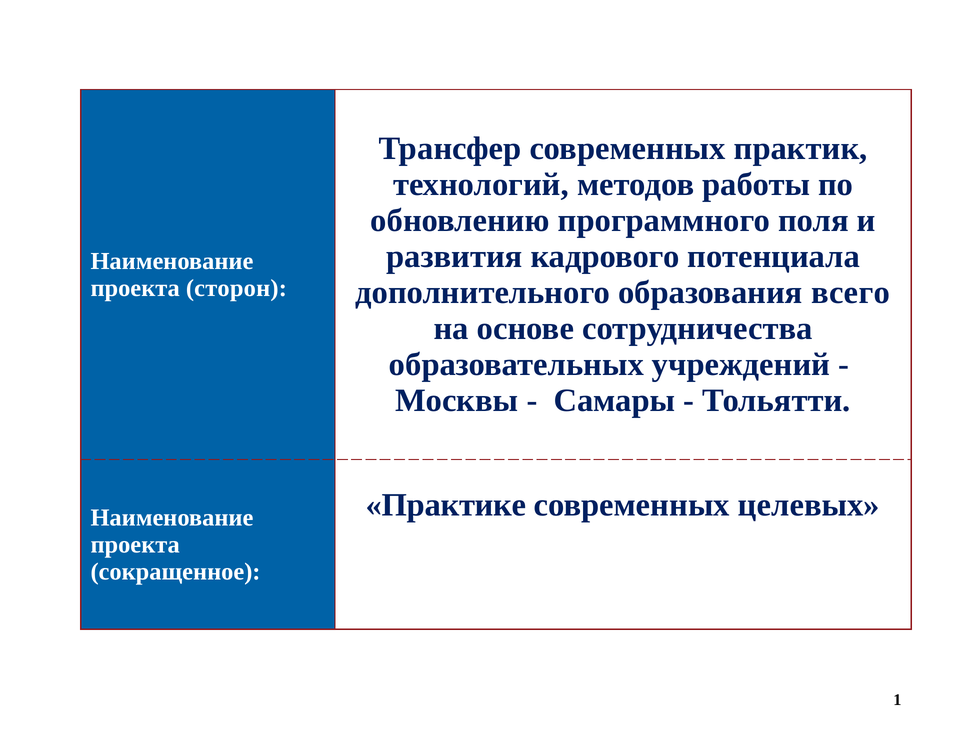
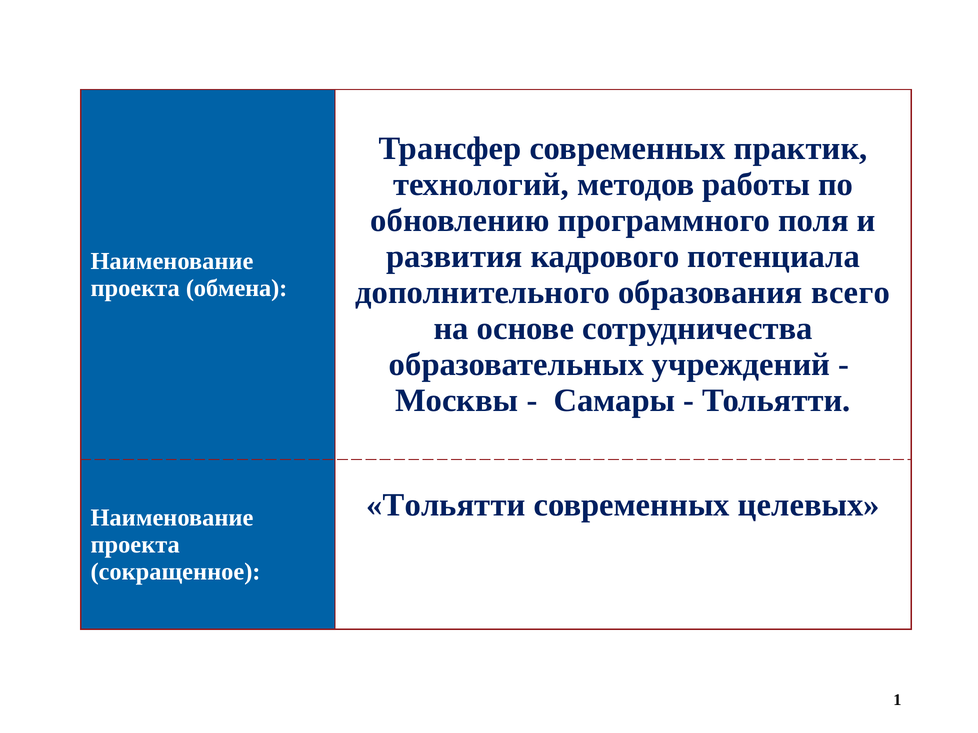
сторон: сторон -> обмена (237, 288)
Практике: Практике -> Тольятти (446, 505)
